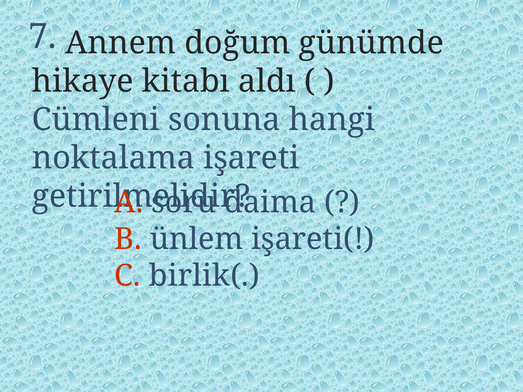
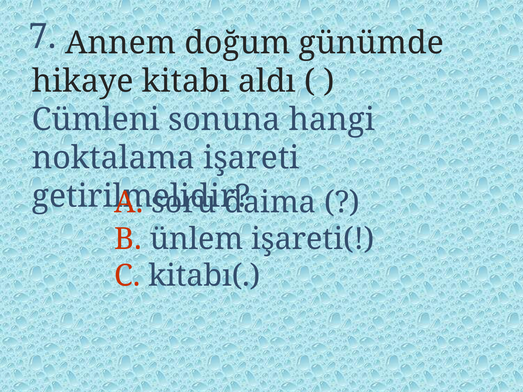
birlik(: birlik( -> kitabı( (204, 276)
